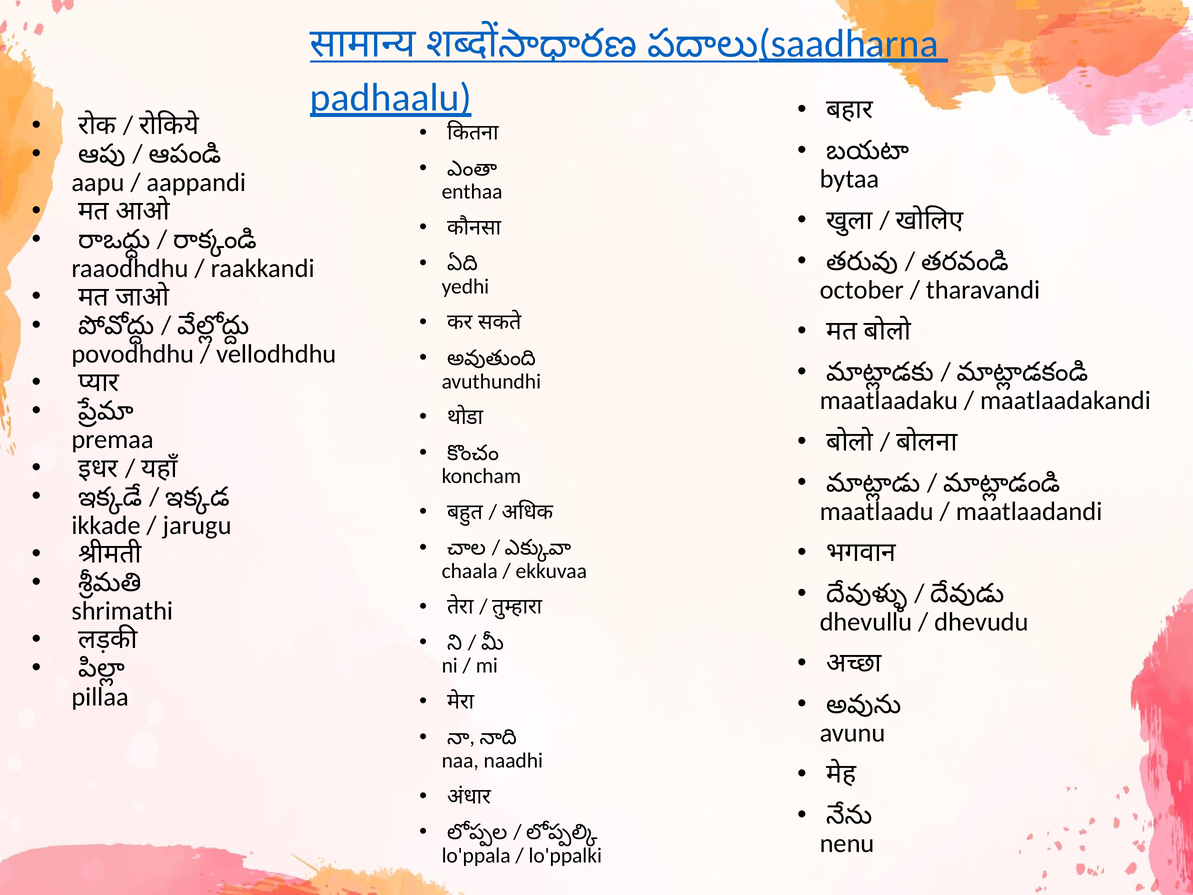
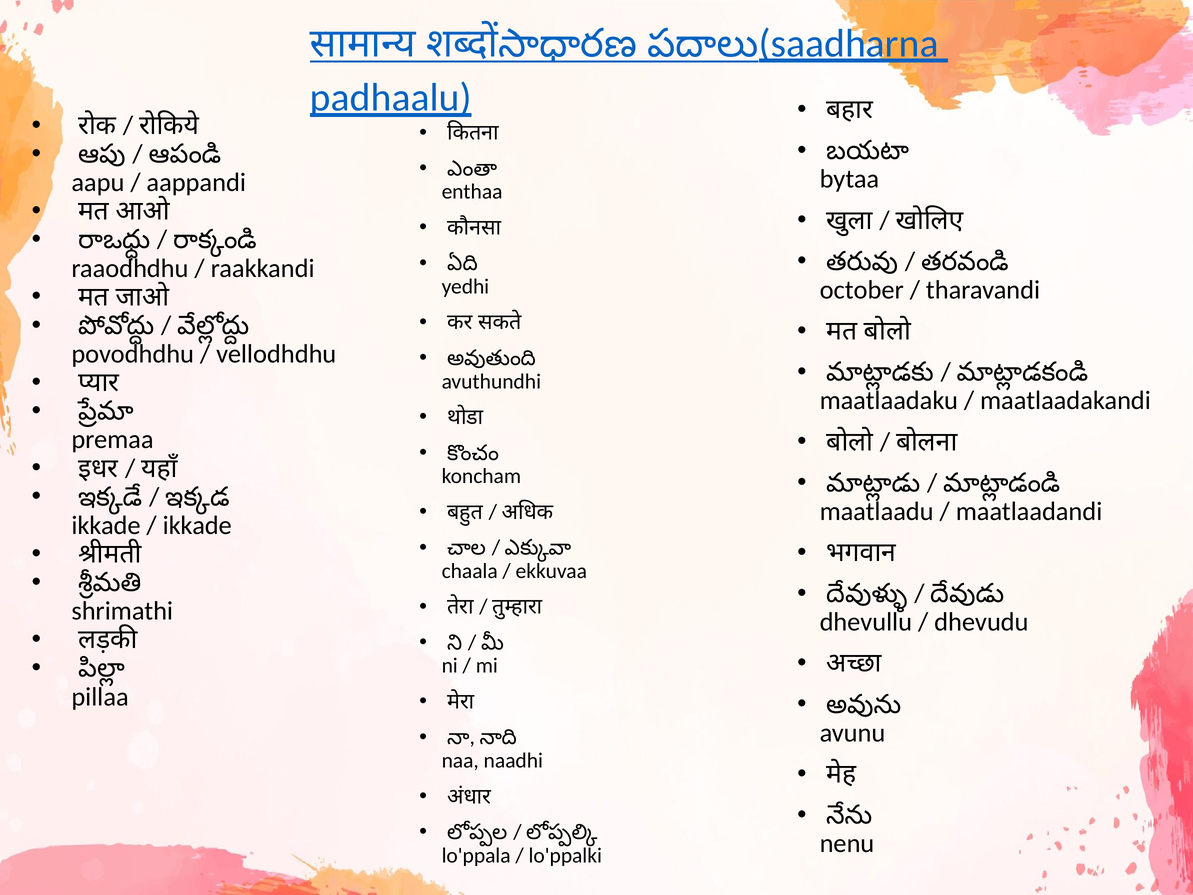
jarugu: jarugu -> ikkade (197, 525)
